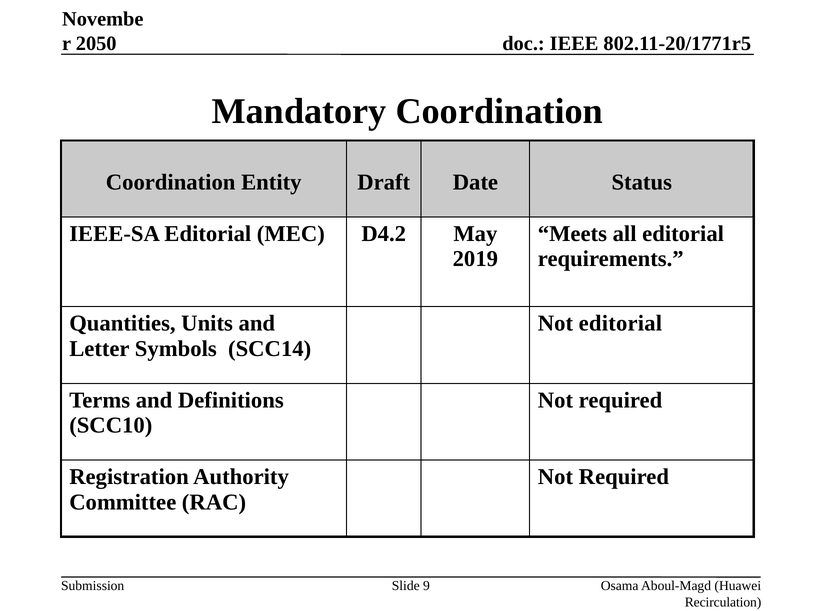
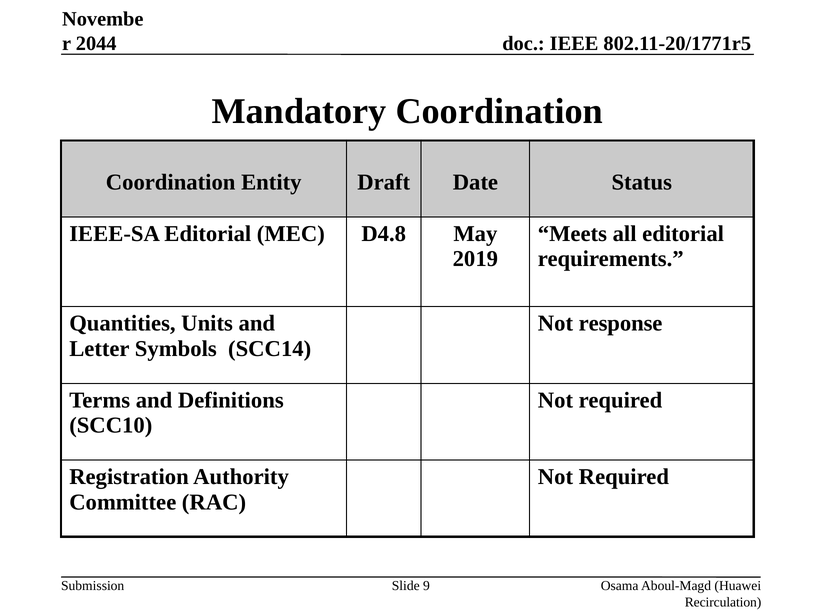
2050: 2050 -> 2044 (96, 43)
D4.2: D4.2 -> D4.8 (384, 234)
Not editorial: editorial -> response (621, 324)
